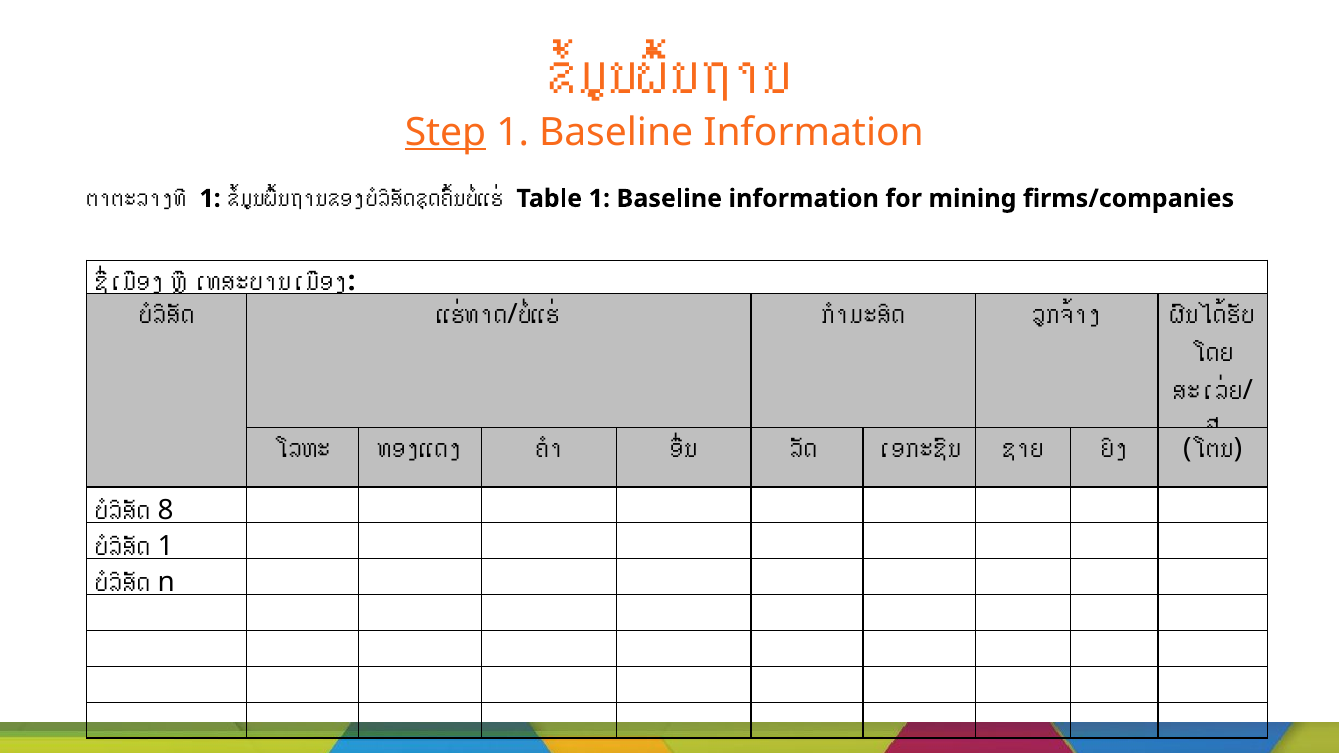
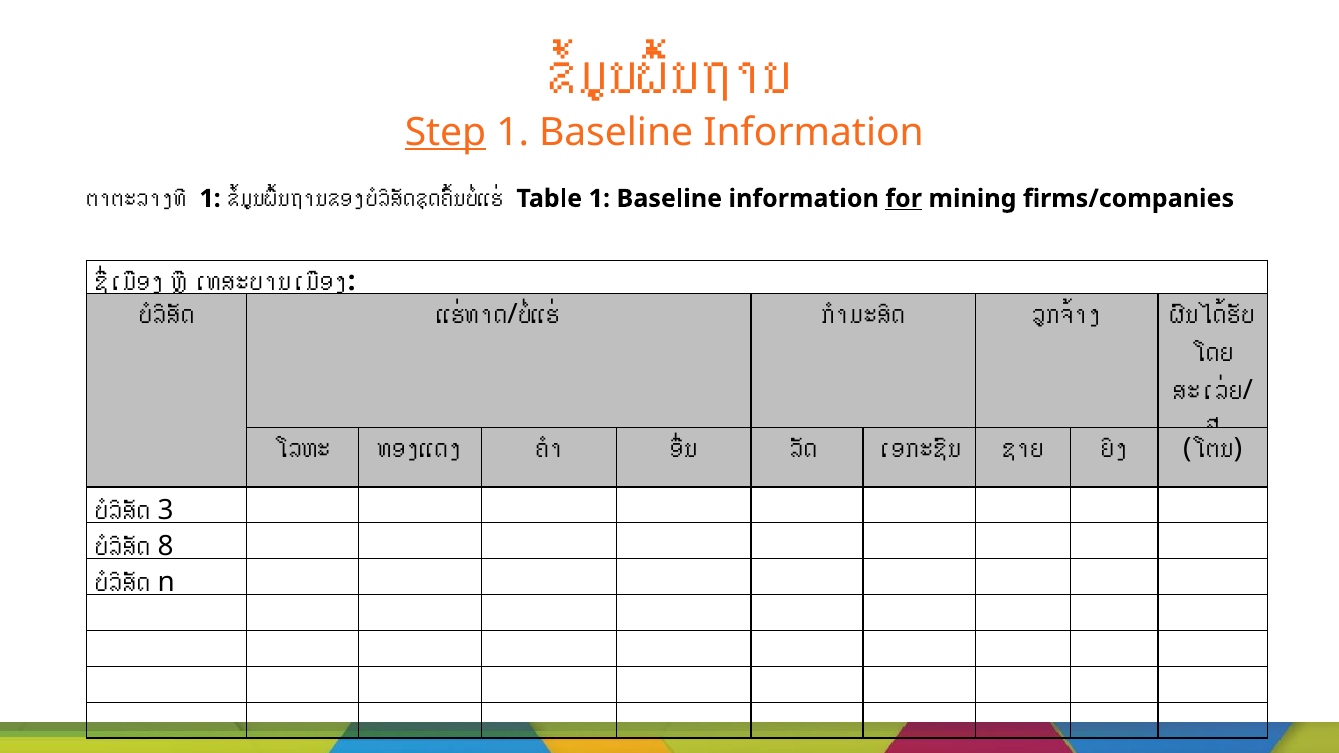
for underline: none -> present (904, 199)
8: 8 -> 3 (166, 511)
1: 1 -> 8 (166, 546)
